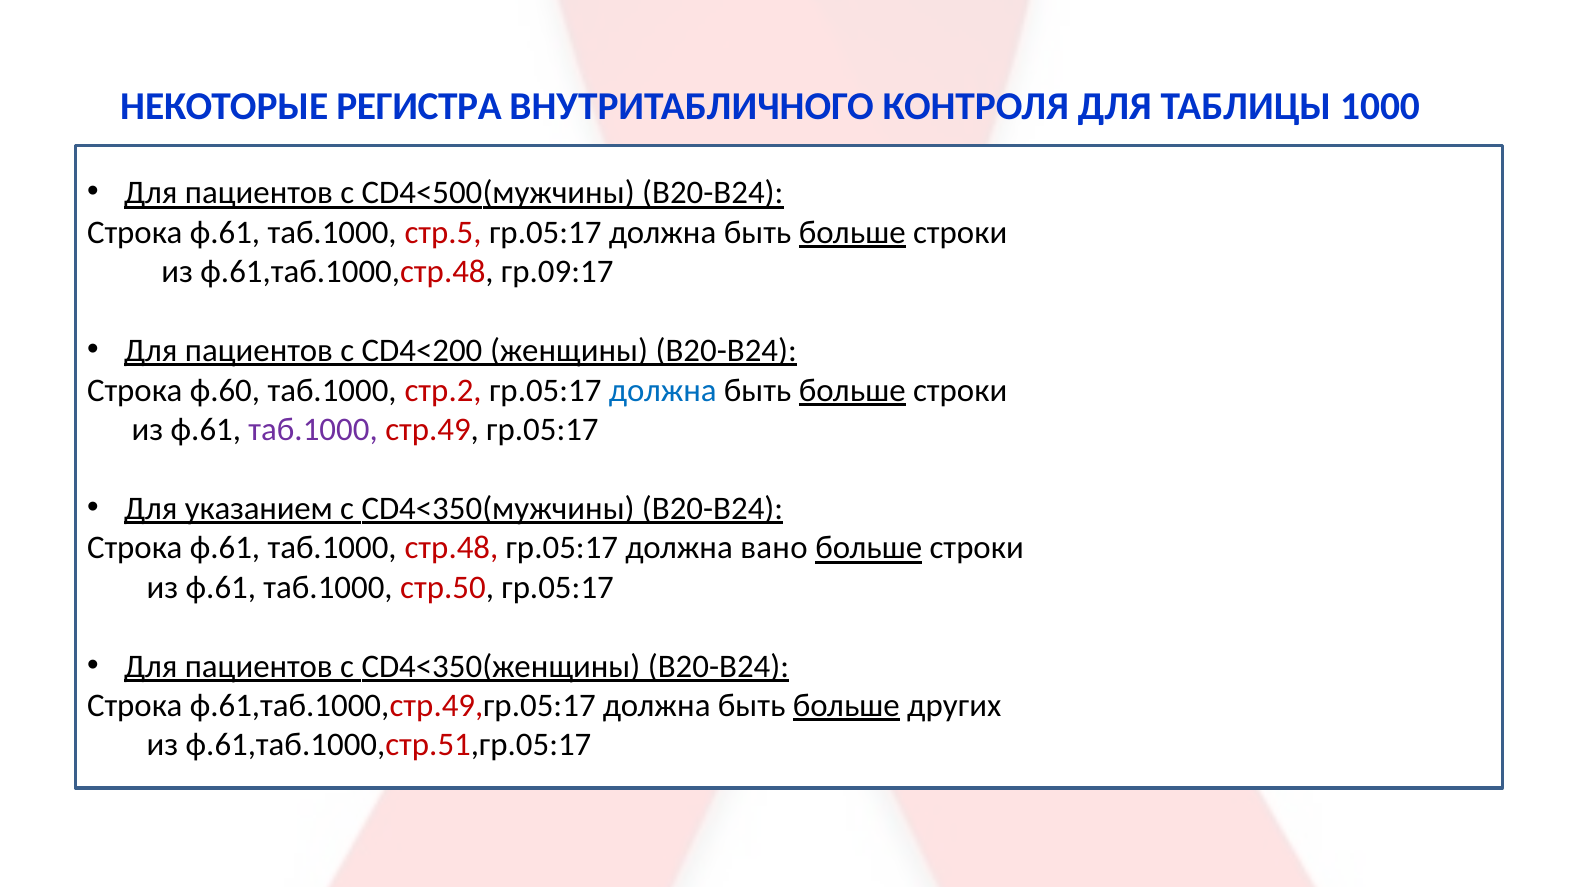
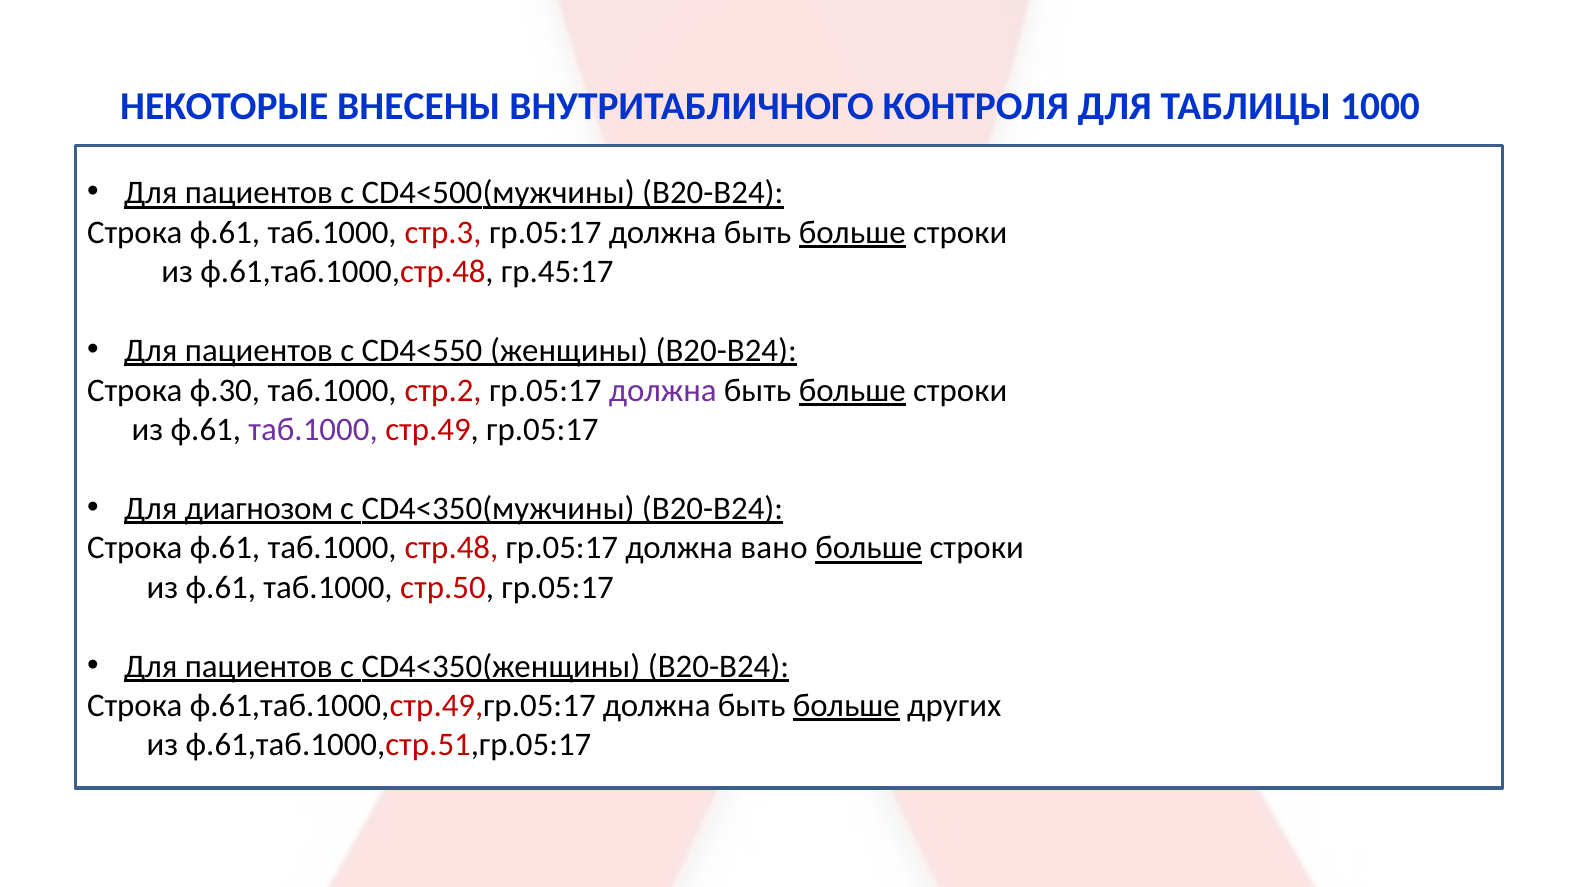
РЕГИСТРА: РЕГИСТРА -> ВНЕСЕНЫ (419, 106)
стр.5: стр.5 -> стр.3 (443, 232)
гр.09:17: гр.09:17 -> гр.45:17 (557, 272)
CD4<200: CD4<200 -> CD4<550 (422, 351)
ф.60: ф.60 -> ф.30 (225, 390)
должна colour: blue -> purple (663, 390)
указанием: указанием -> диагнозом (259, 509)
